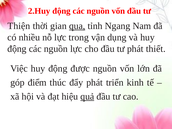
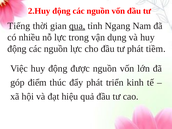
Thiện: Thiện -> Tiếng (19, 26)
thiết: thiết -> tiềm (156, 49)
quả underline: present -> none (87, 96)
